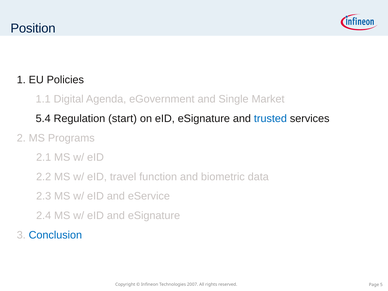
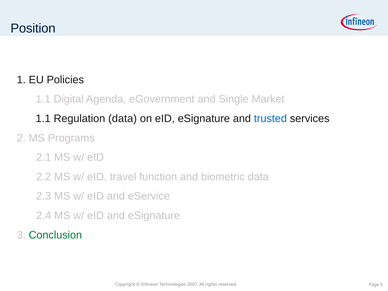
5.4: 5.4 -> 1.1 (43, 119)
Regulation start: start -> data (123, 119)
Conclusion colour: blue -> green (55, 235)
